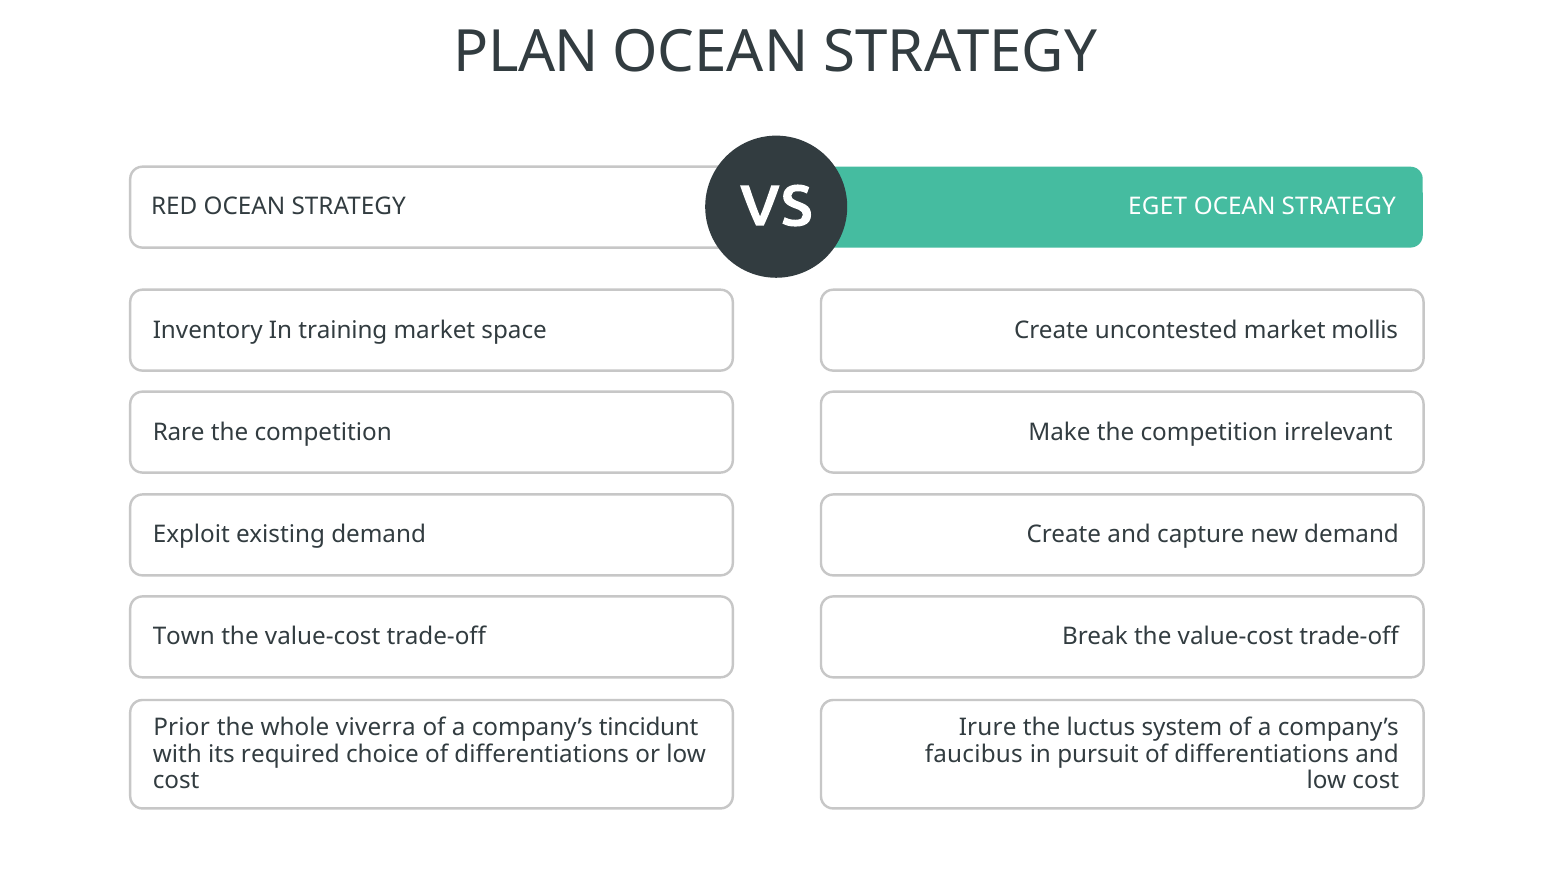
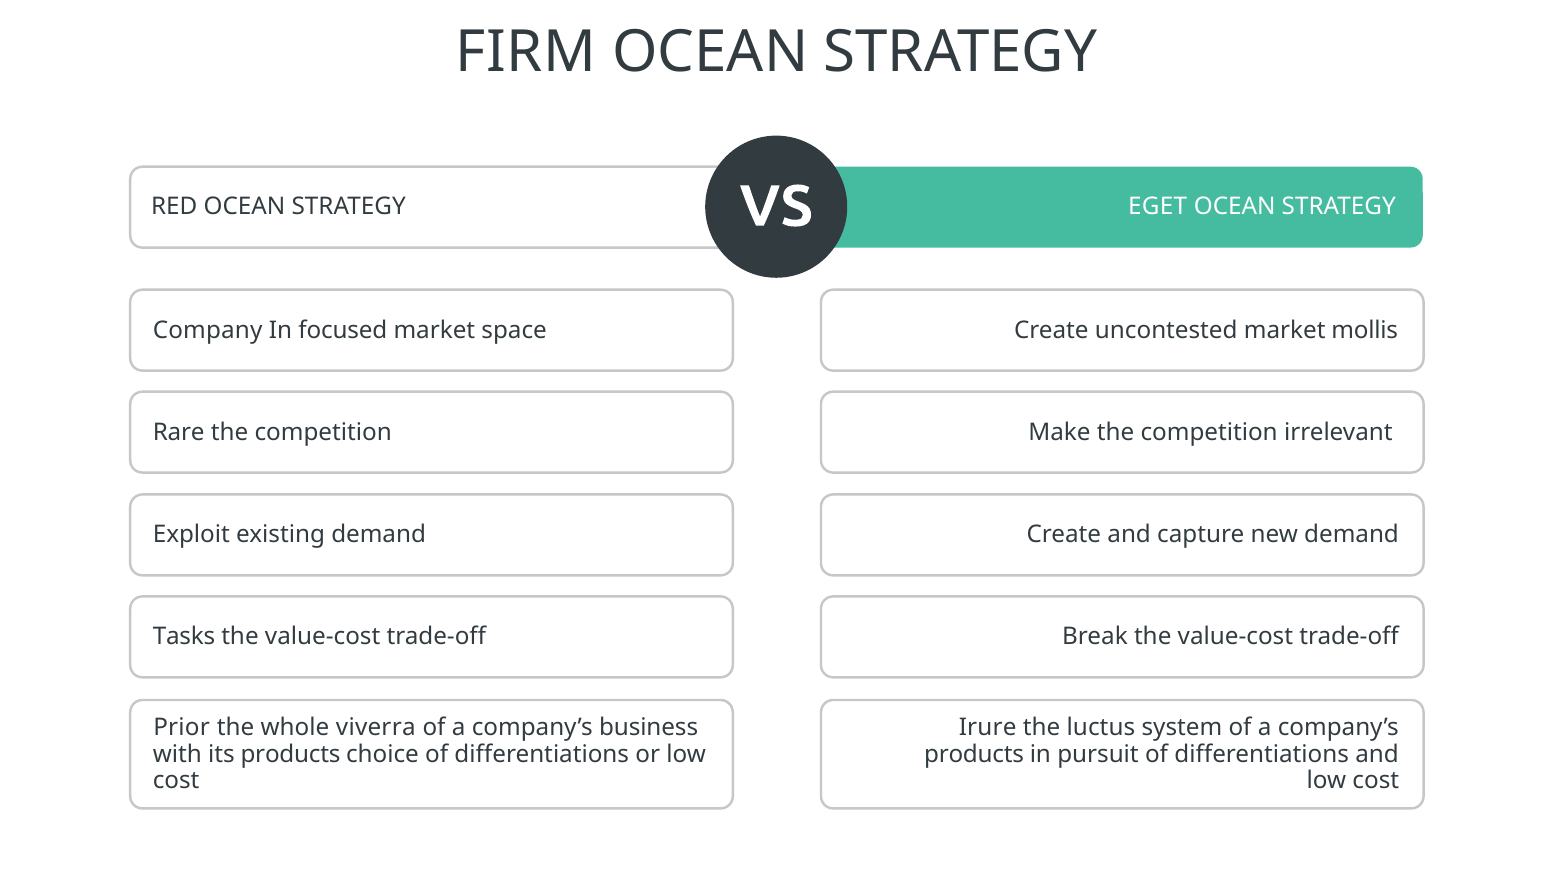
PLAN: PLAN -> FIRM (526, 52)
Inventory: Inventory -> Company (208, 330)
training: training -> focused (343, 330)
Town: Town -> Tasks (184, 636)
tincidunt: tincidunt -> business (649, 728)
its required: required -> products (290, 754)
faucibus: faucibus -> products (974, 754)
